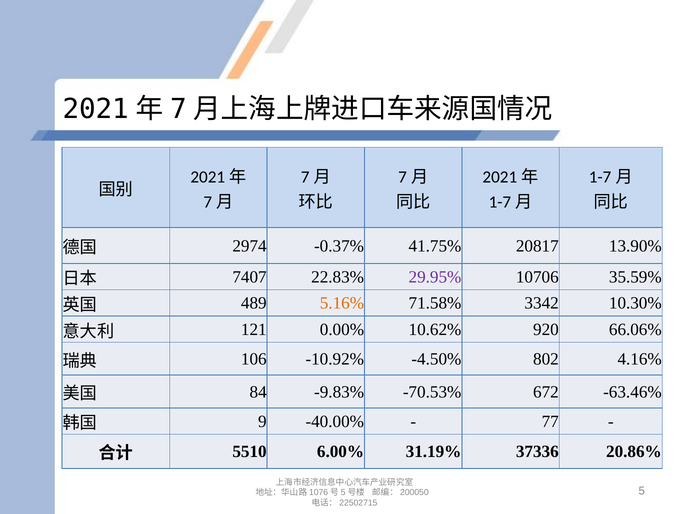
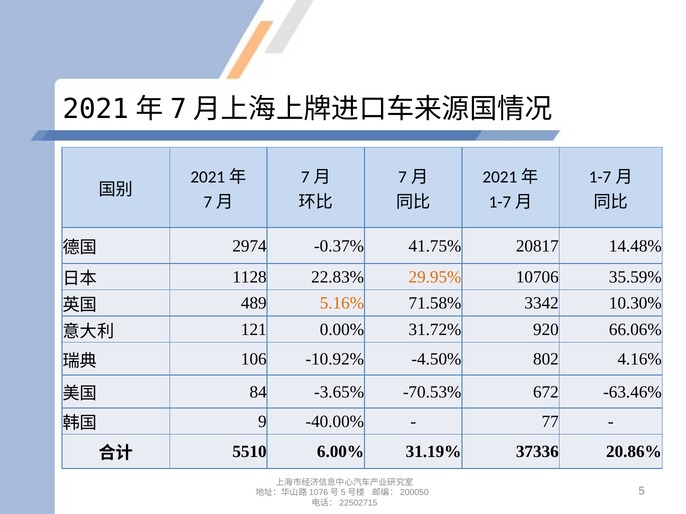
13.90%: 13.90% -> 14.48% (635, 246)
7407: 7407 -> 1128 (250, 277)
29.95% colour: purple -> orange (435, 277)
10.62%: 10.62% -> 31.72% (435, 330)
-9.83%: -9.83% -> -3.65% (339, 392)
